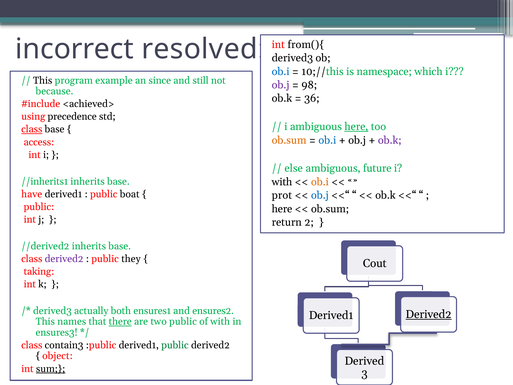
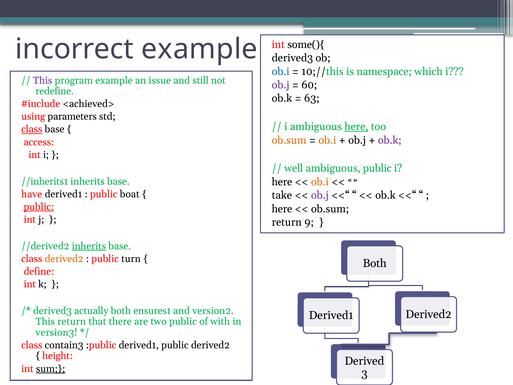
incorrect resolved: resolved -> example (203, 49)
from(){: from(){ -> some(){ (306, 45)
This colour: black -> purple (43, 80)
since: since -> issue (160, 80)
98: 98 -> 60 (309, 85)
because: because -> redefine (55, 91)
36: 36 -> 63 (312, 98)
precedence: precedence -> parameters (72, 117)
ob.i colour: blue -> orange (327, 140)
else: else -> well (294, 168)
ambiguous future: future -> public (377, 168)
with: with -> here (282, 182)
prot: prot -> take (282, 195)
ob.j colour: blue -> purple (320, 195)
public underline: none -> present (39, 207)
2: 2 -> 9 (309, 222)
inherits underline: none -> present (89, 246)
derived2 colour: purple -> orange (64, 259)
they: they -> turn (131, 259)
Cout: Cout -> Both (375, 263)
taking: taking -> define (39, 271)
ensures2: ensures2 -> version2 (213, 311)
Derived2 underline: present -> none (429, 314)
This names: names -> return (72, 321)
there underline: present -> none (120, 321)
ensures3: ensures3 -> version3 (57, 332)
public colour: green -> black (175, 345)
object: object -> height (58, 356)
